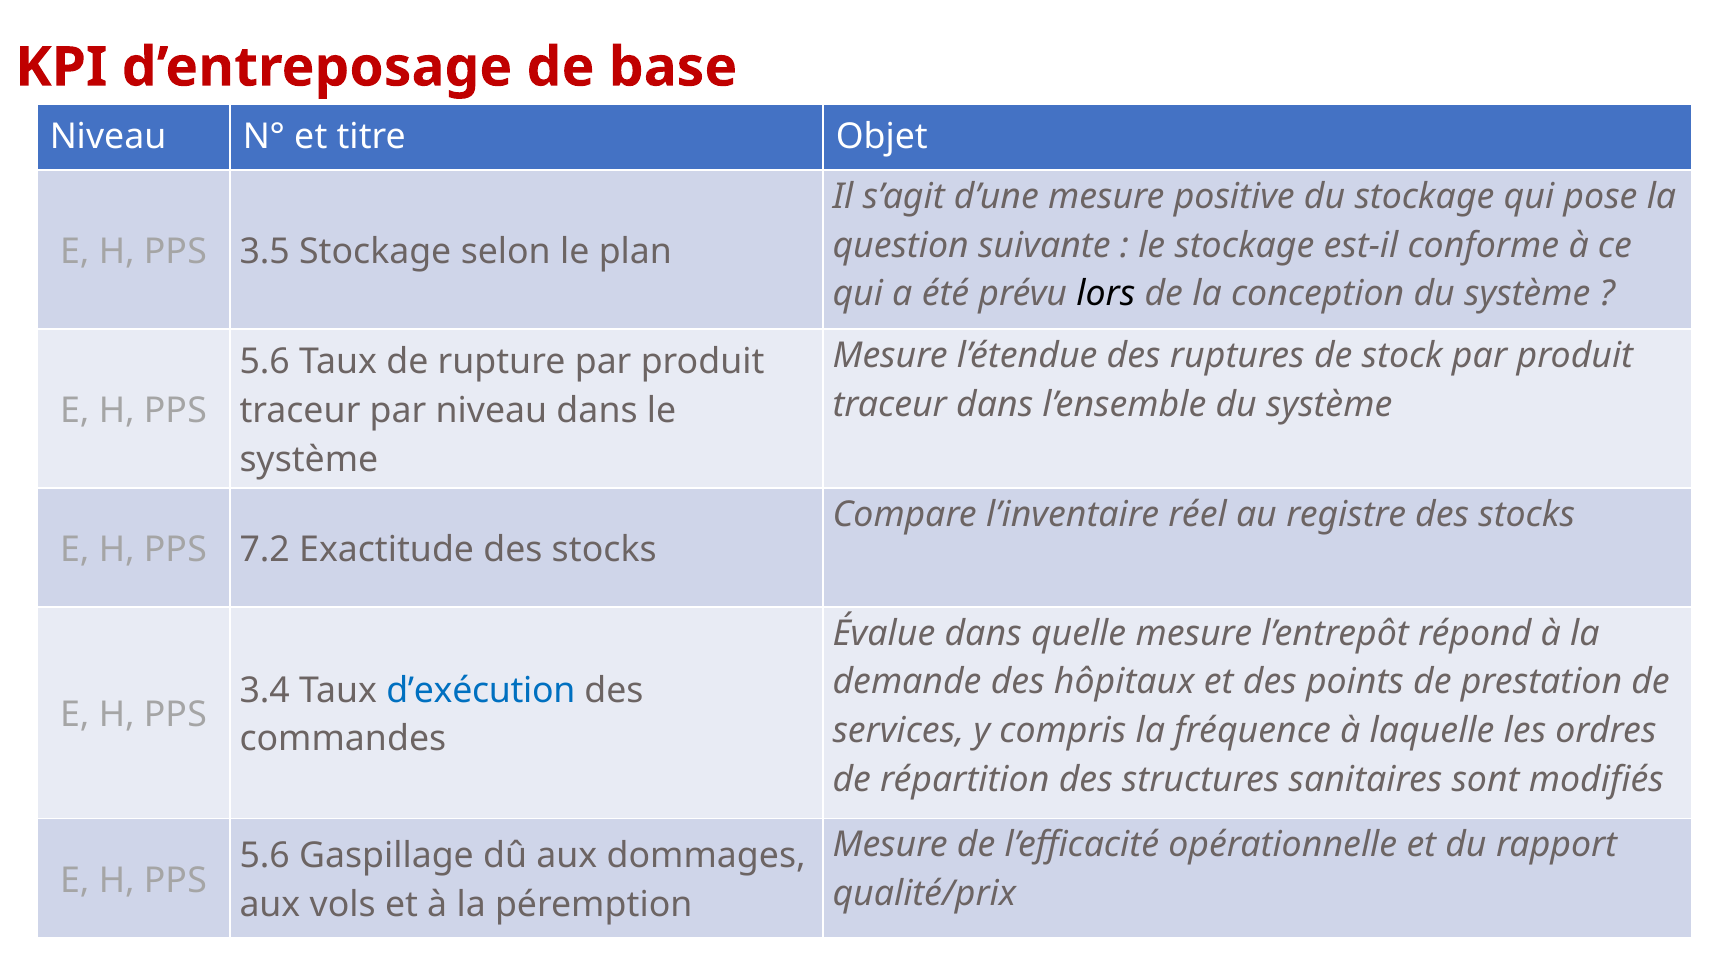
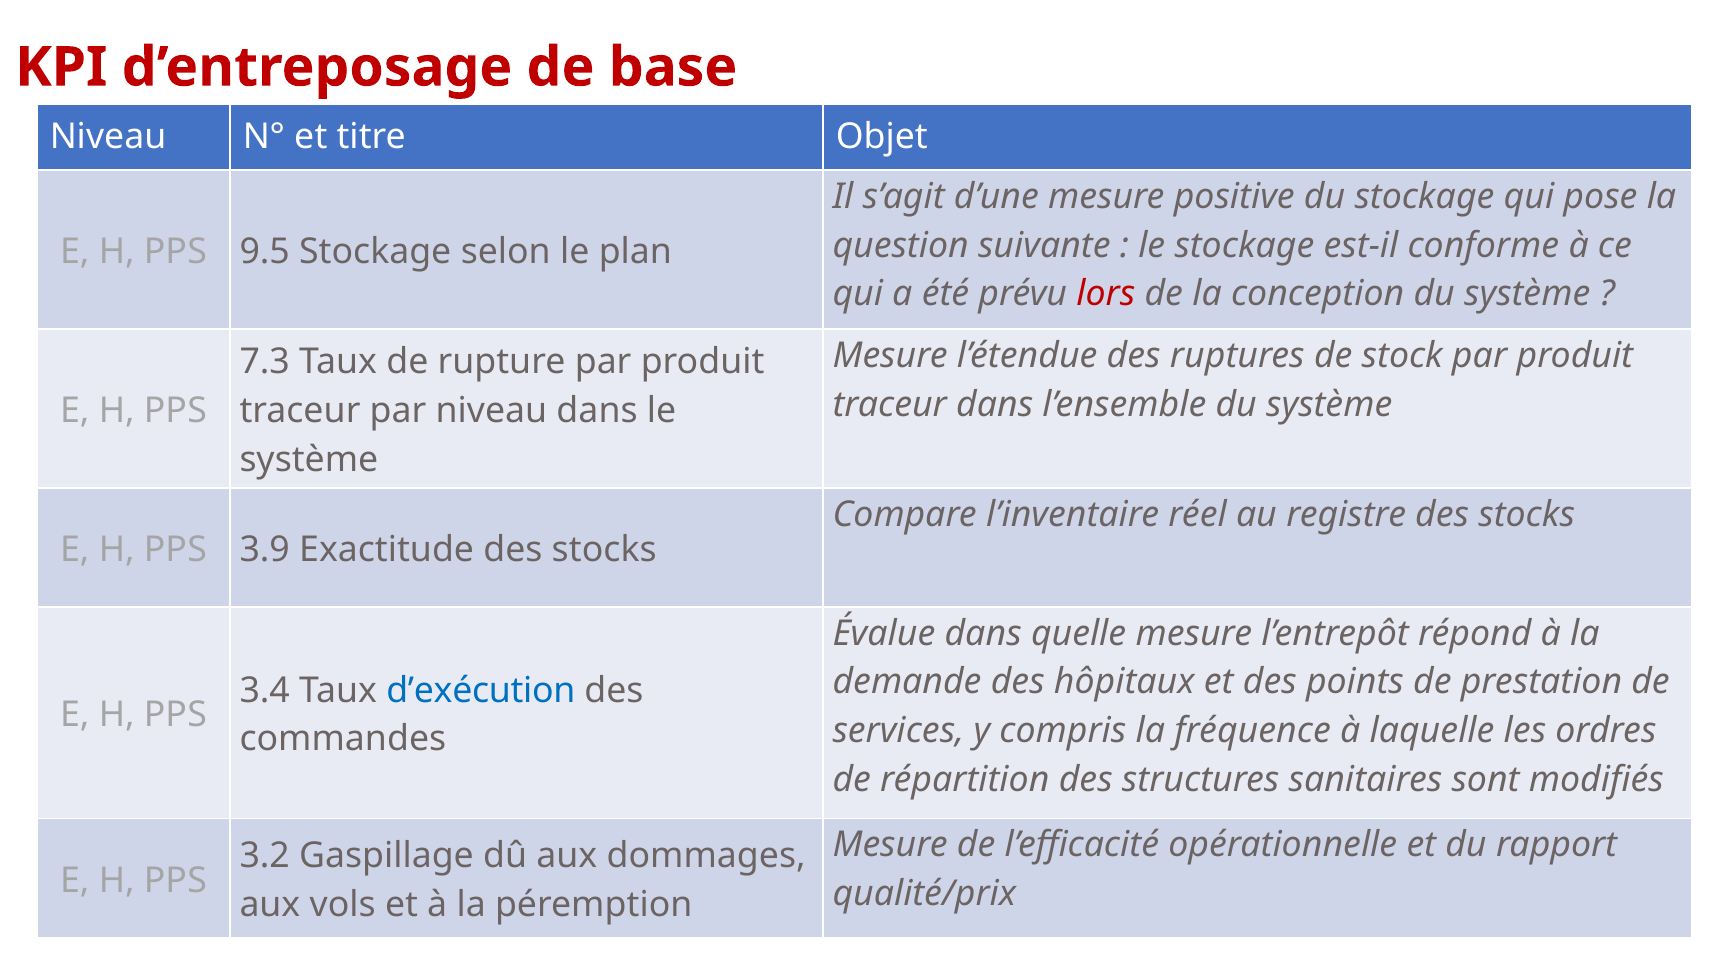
3.5: 3.5 -> 9.5 (265, 252)
lors colour: black -> red (1106, 294)
5.6: 5.6 -> 7.3 (265, 362)
7.2: 7.2 -> 3.9 (265, 549)
5.6: 5.6 -> 3.2 (265, 856)
